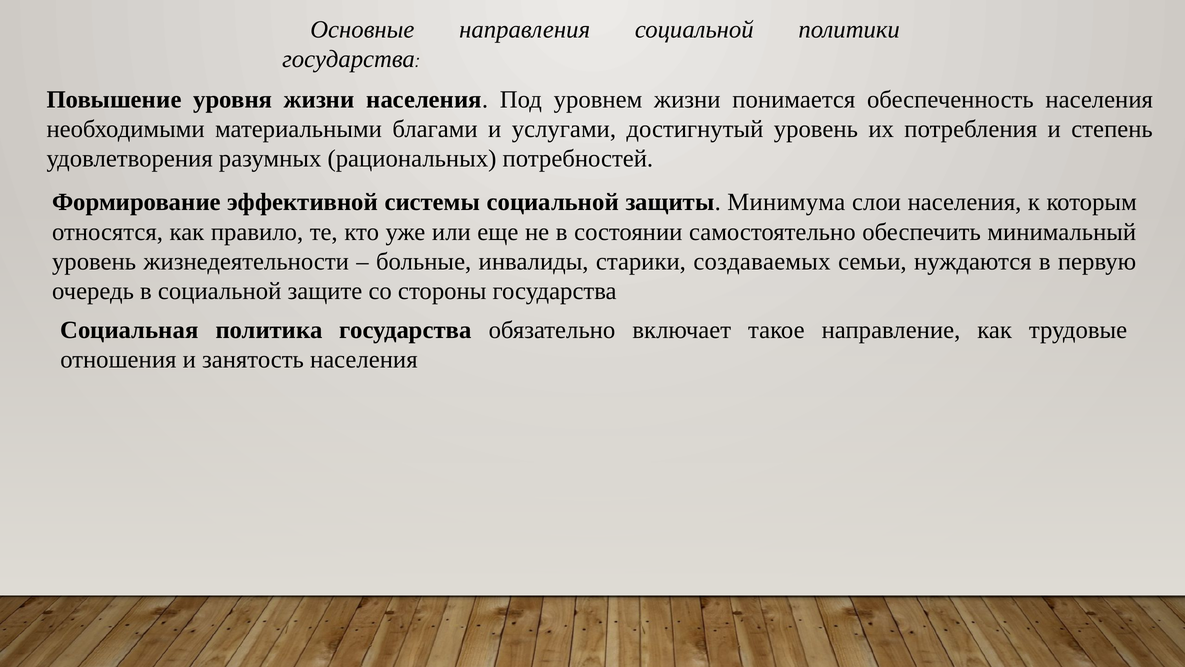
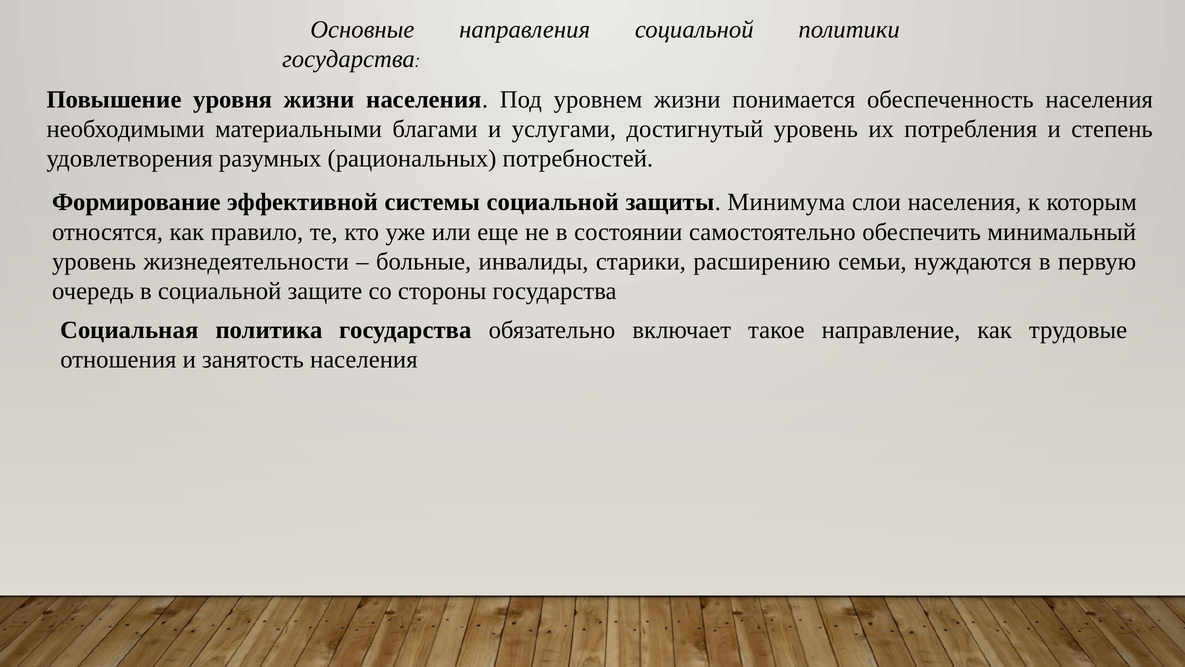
создаваемых: создаваемых -> расширению (762, 261)
